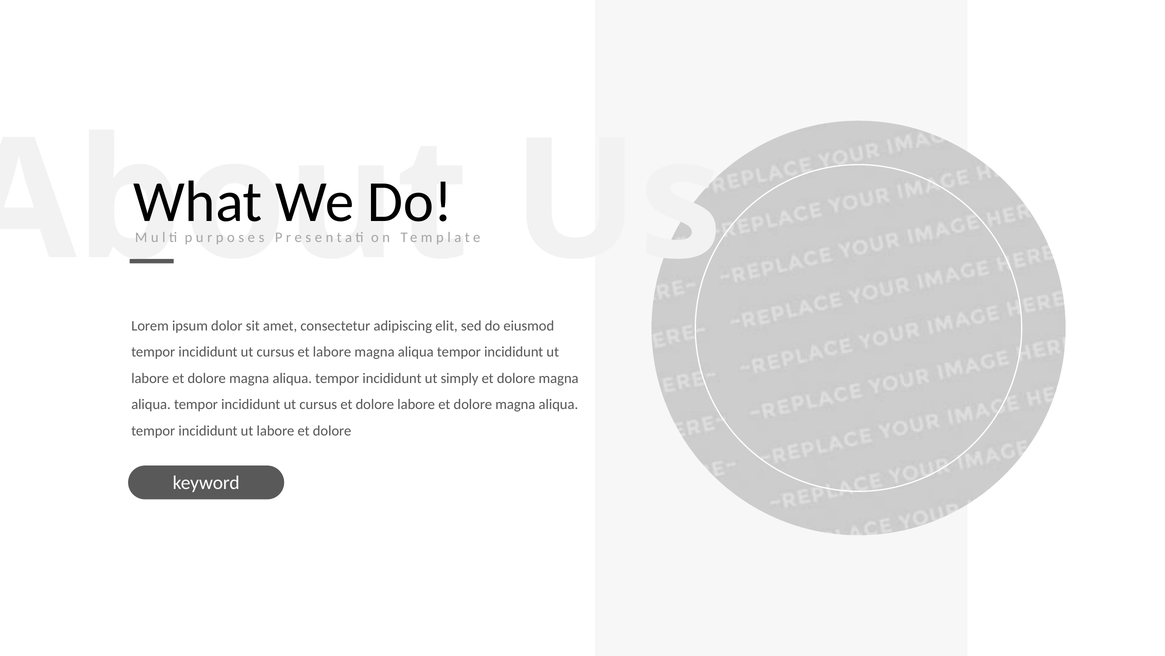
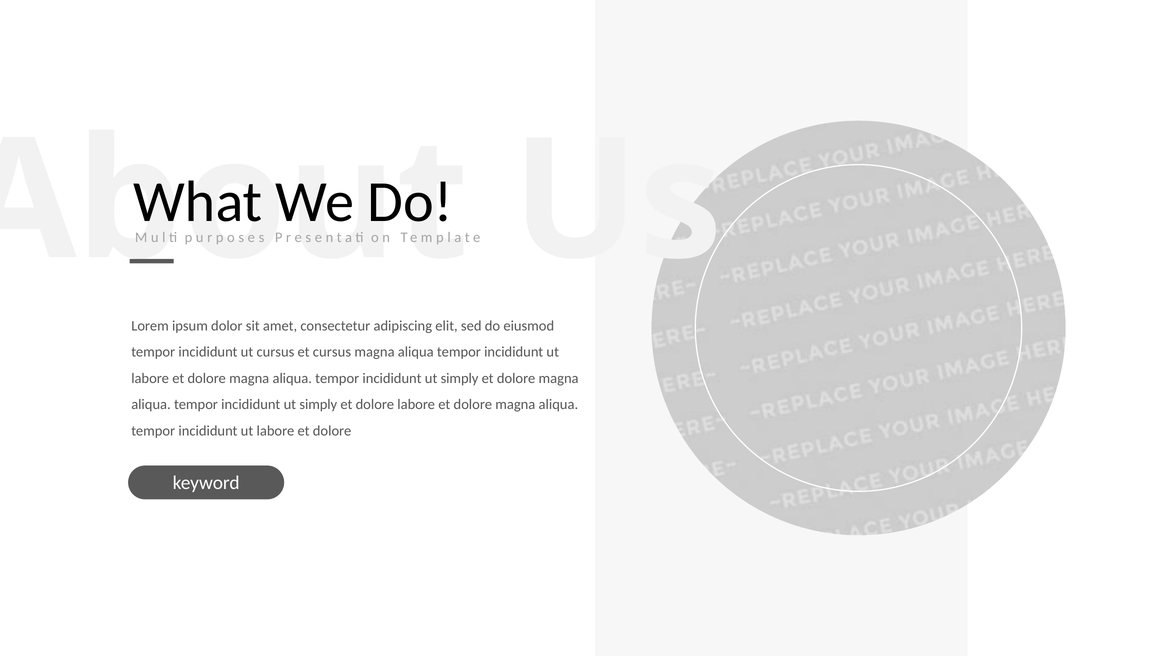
et labore: labore -> cursus (332, 352)
cursus: cursus -> simply (318, 404)
